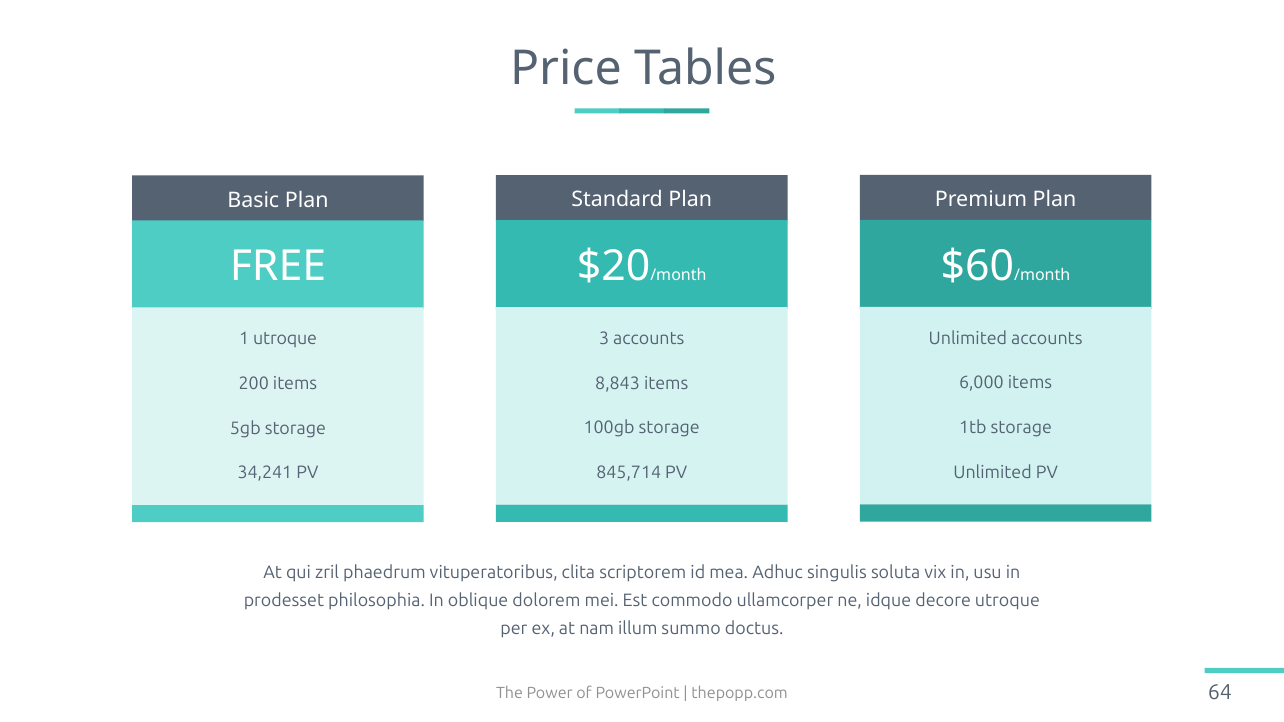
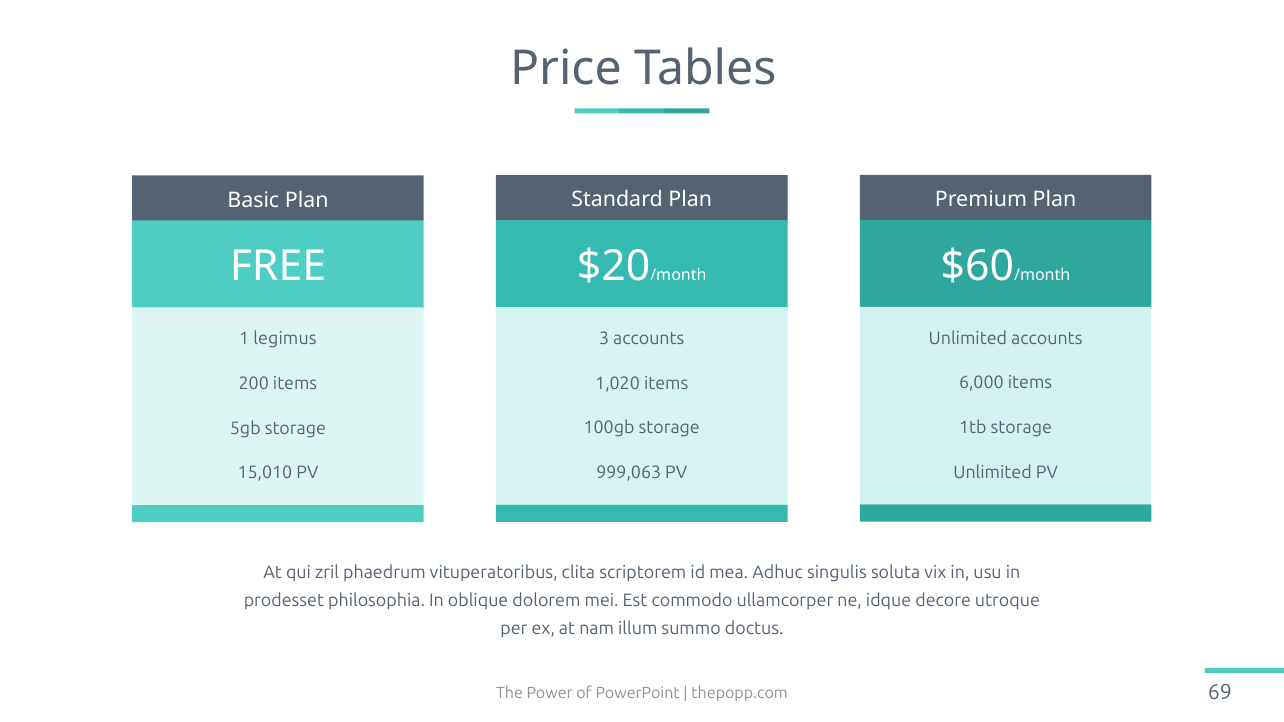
1 utroque: utroque -> legimus (285, 339)
8,843: 8,843 -> 1,020 (618, 383)
845,714: 845,714 -> 999,063 (629, 473)
34,241: 34,241 -> 15,010 (265, 473)
64: 64 -> 69 (1220, 693)
